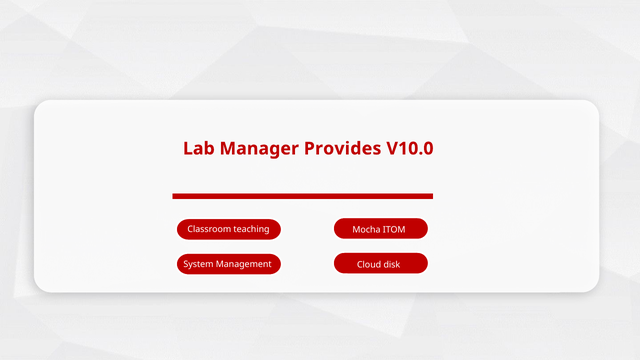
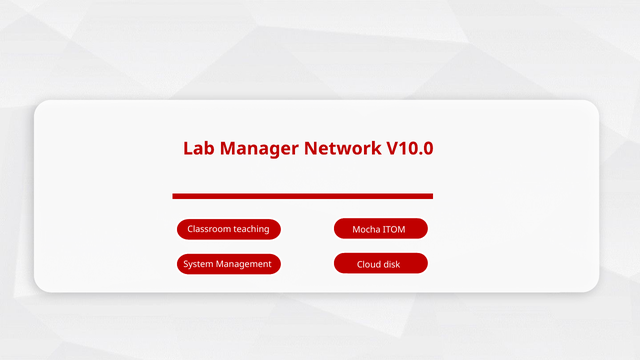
Provides: Provides -> Network (343, 149)
